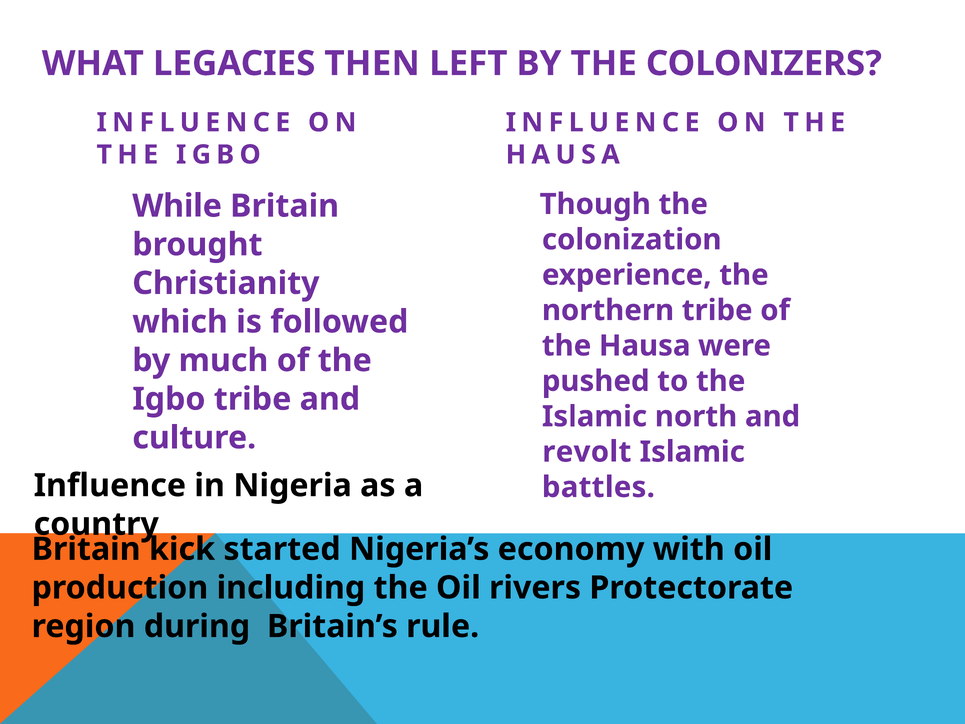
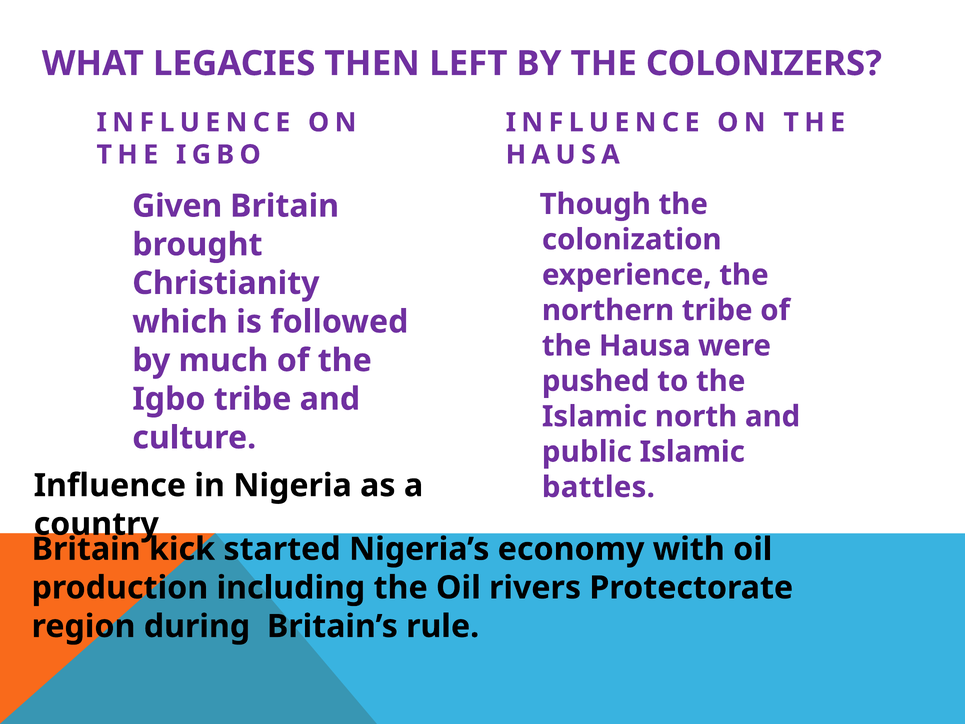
While: While -> Given (177, 206)
revolt: revolt -> public (587, 452)
